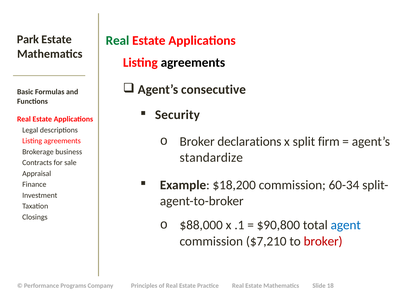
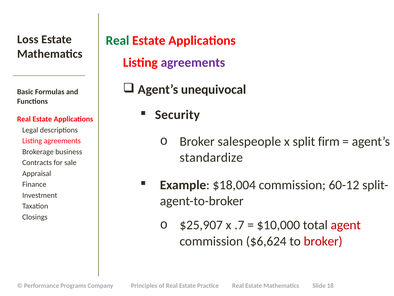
Park: Park -> Loss (28, 39)
agreements colour: black -> purple (193, 62)
consecutive: consecutive -> unequivocal (214, 89)
declarations: declarations -> salespeople (249, 141)
$18,200: $18,200 -> $18,004 (234, 185)
60-34: 60-34 -> 60-12 (344, 185)
$88,000: $88,000 -> $25,907 (201, 225)
.1: .1 -> .7 (239, 225)
$90,800: $90,800 -> $10,000 (278, 225)
agent colour: blue -> red (346, 225)
$7,210: $7,210 -> $6,624 (266, 241)
